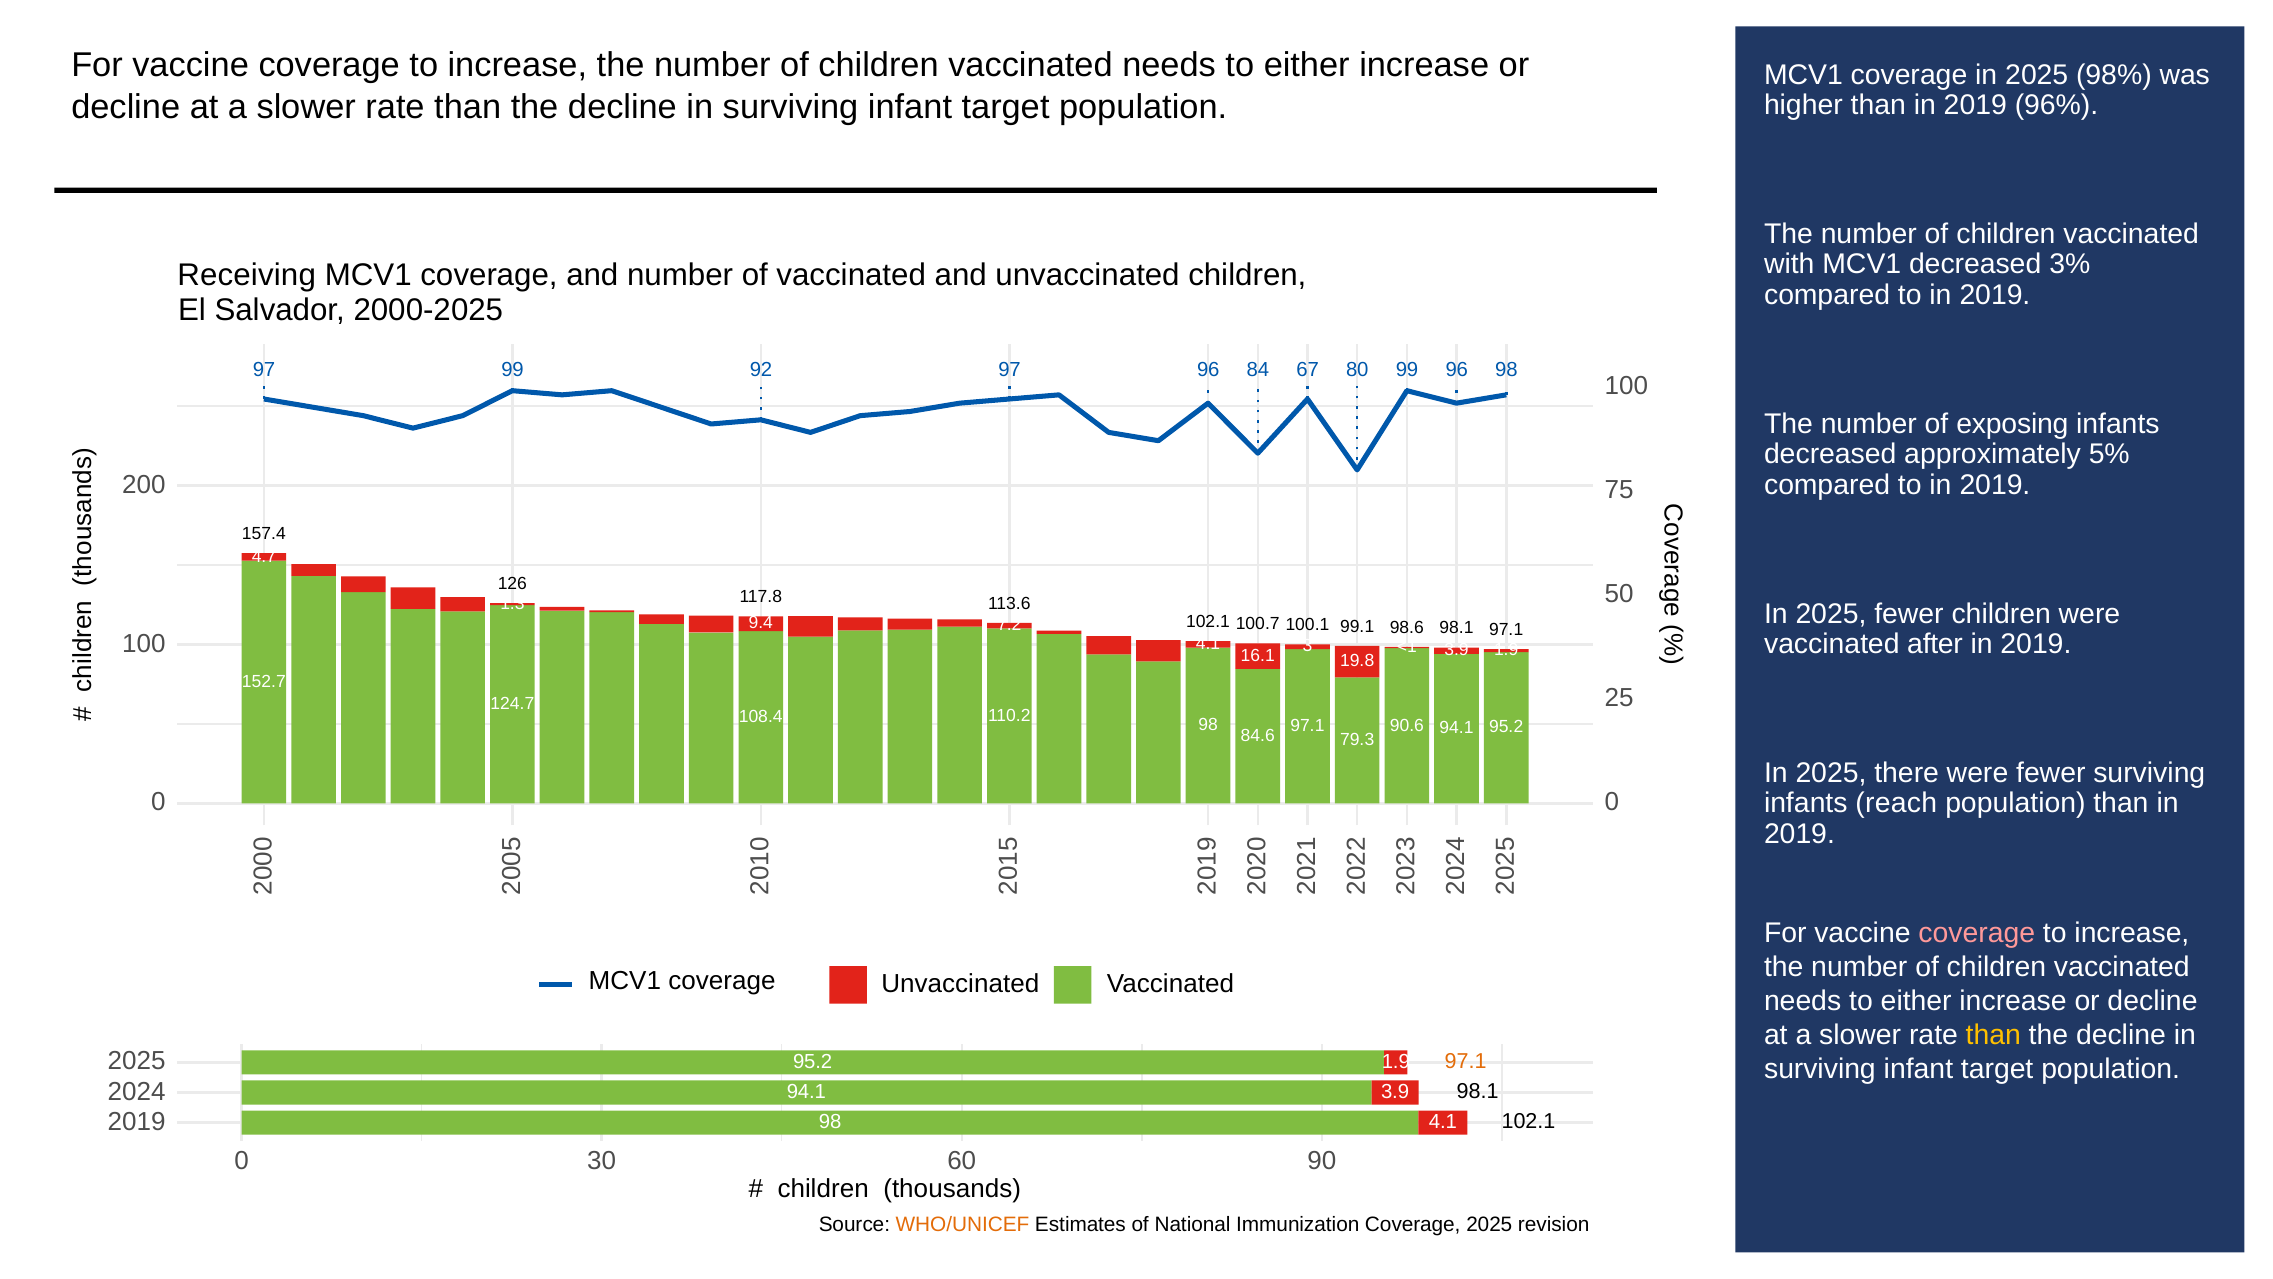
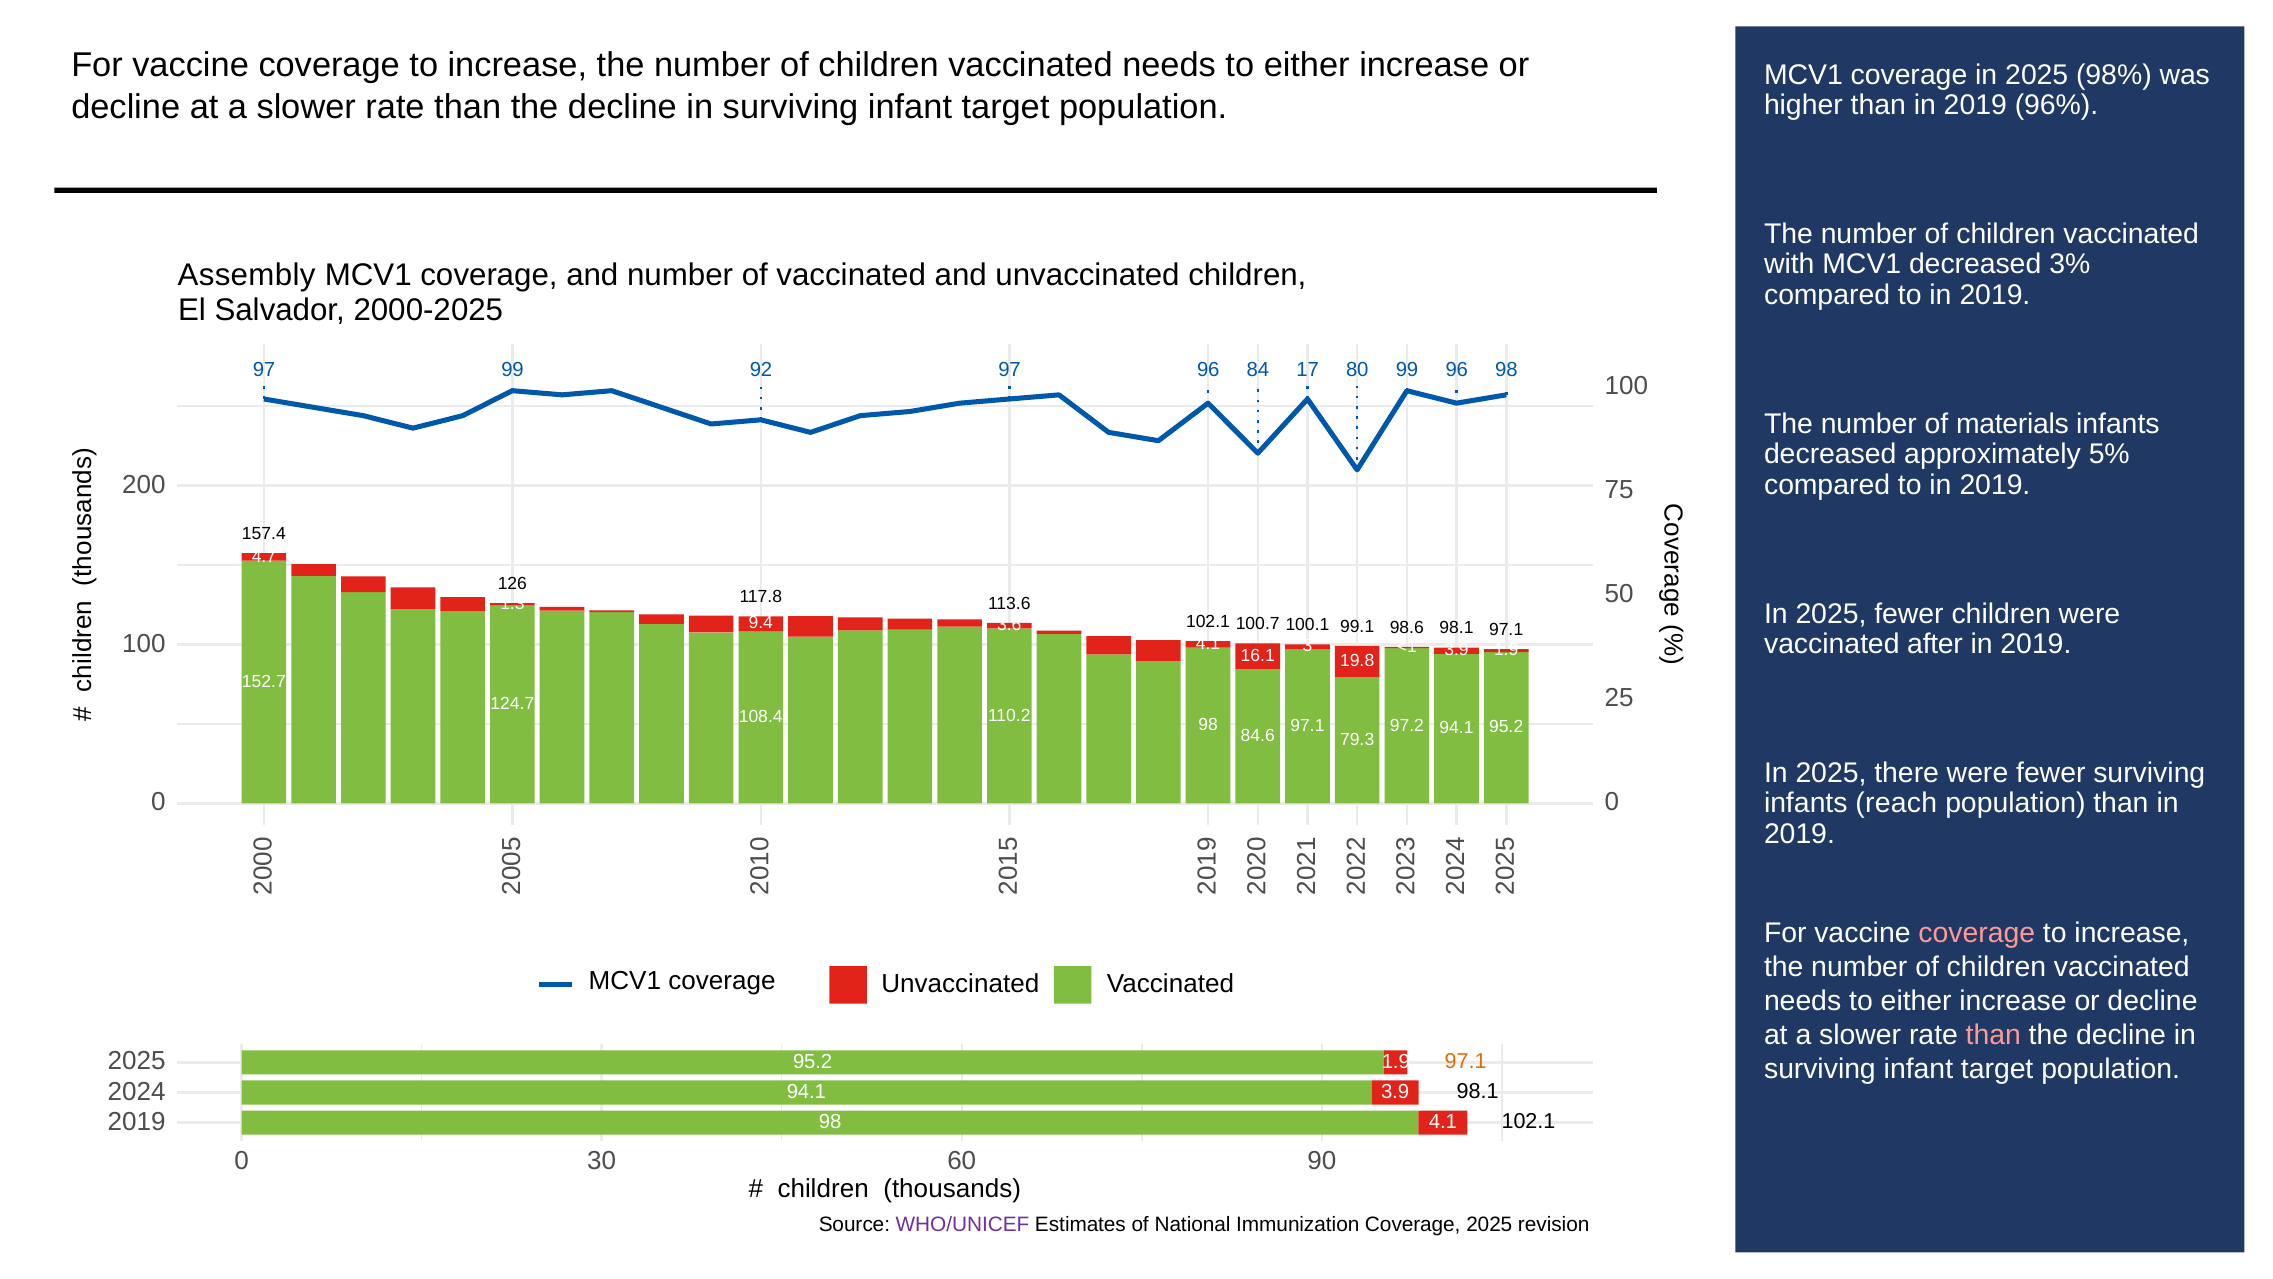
Receiving: Receiving -> Assembly (247, 275)
67: 67 -> 17 (1308, 370)
exposing: exposing -> materials (2012, 424)
7.2: 7.2 -> 3.6 (1009, 625)
90.6: 90.6 -> 97.2 (1407, 725)
than colour: yellow -> pink (1993, 1035)
WHO/UNICEF colour: orange -> purple (962, 1224)
